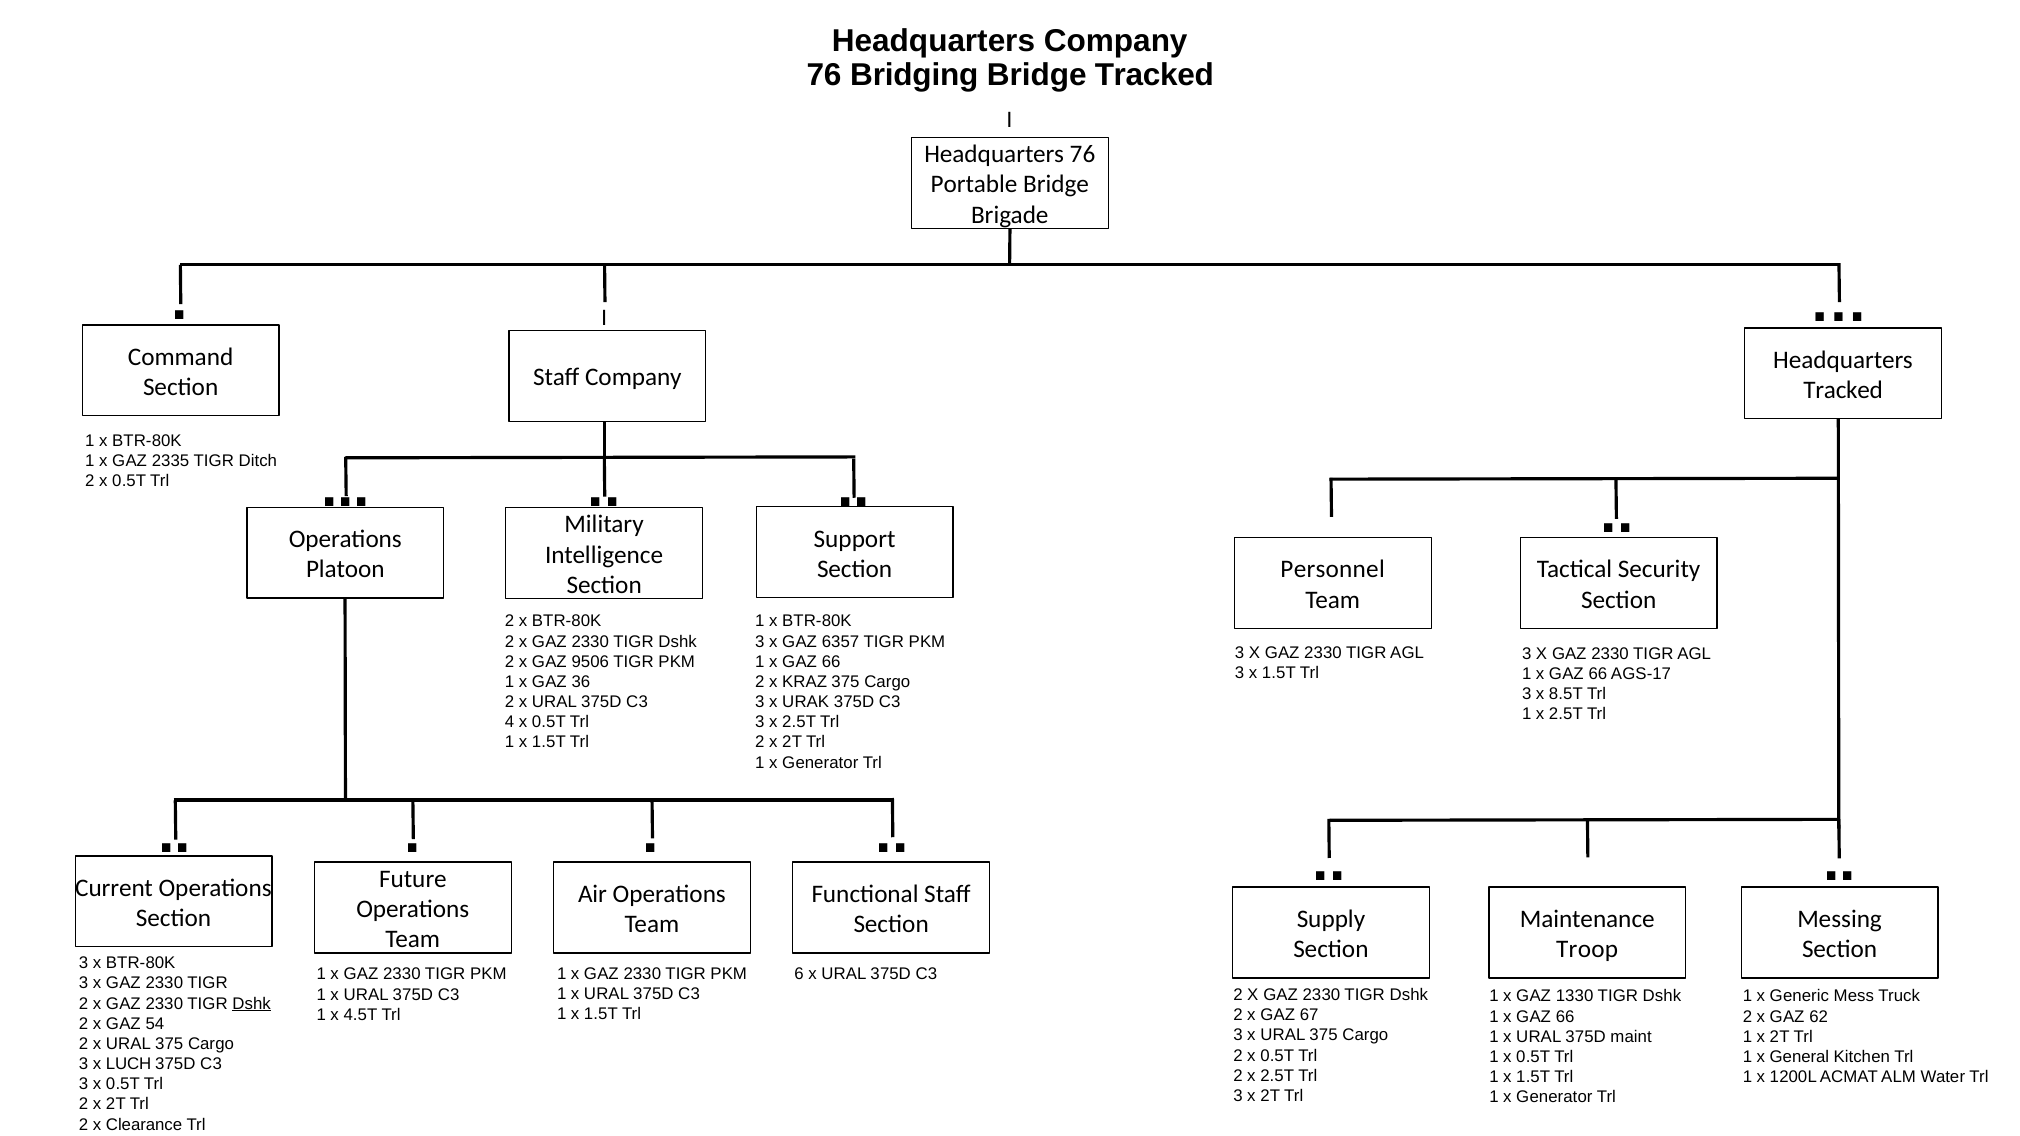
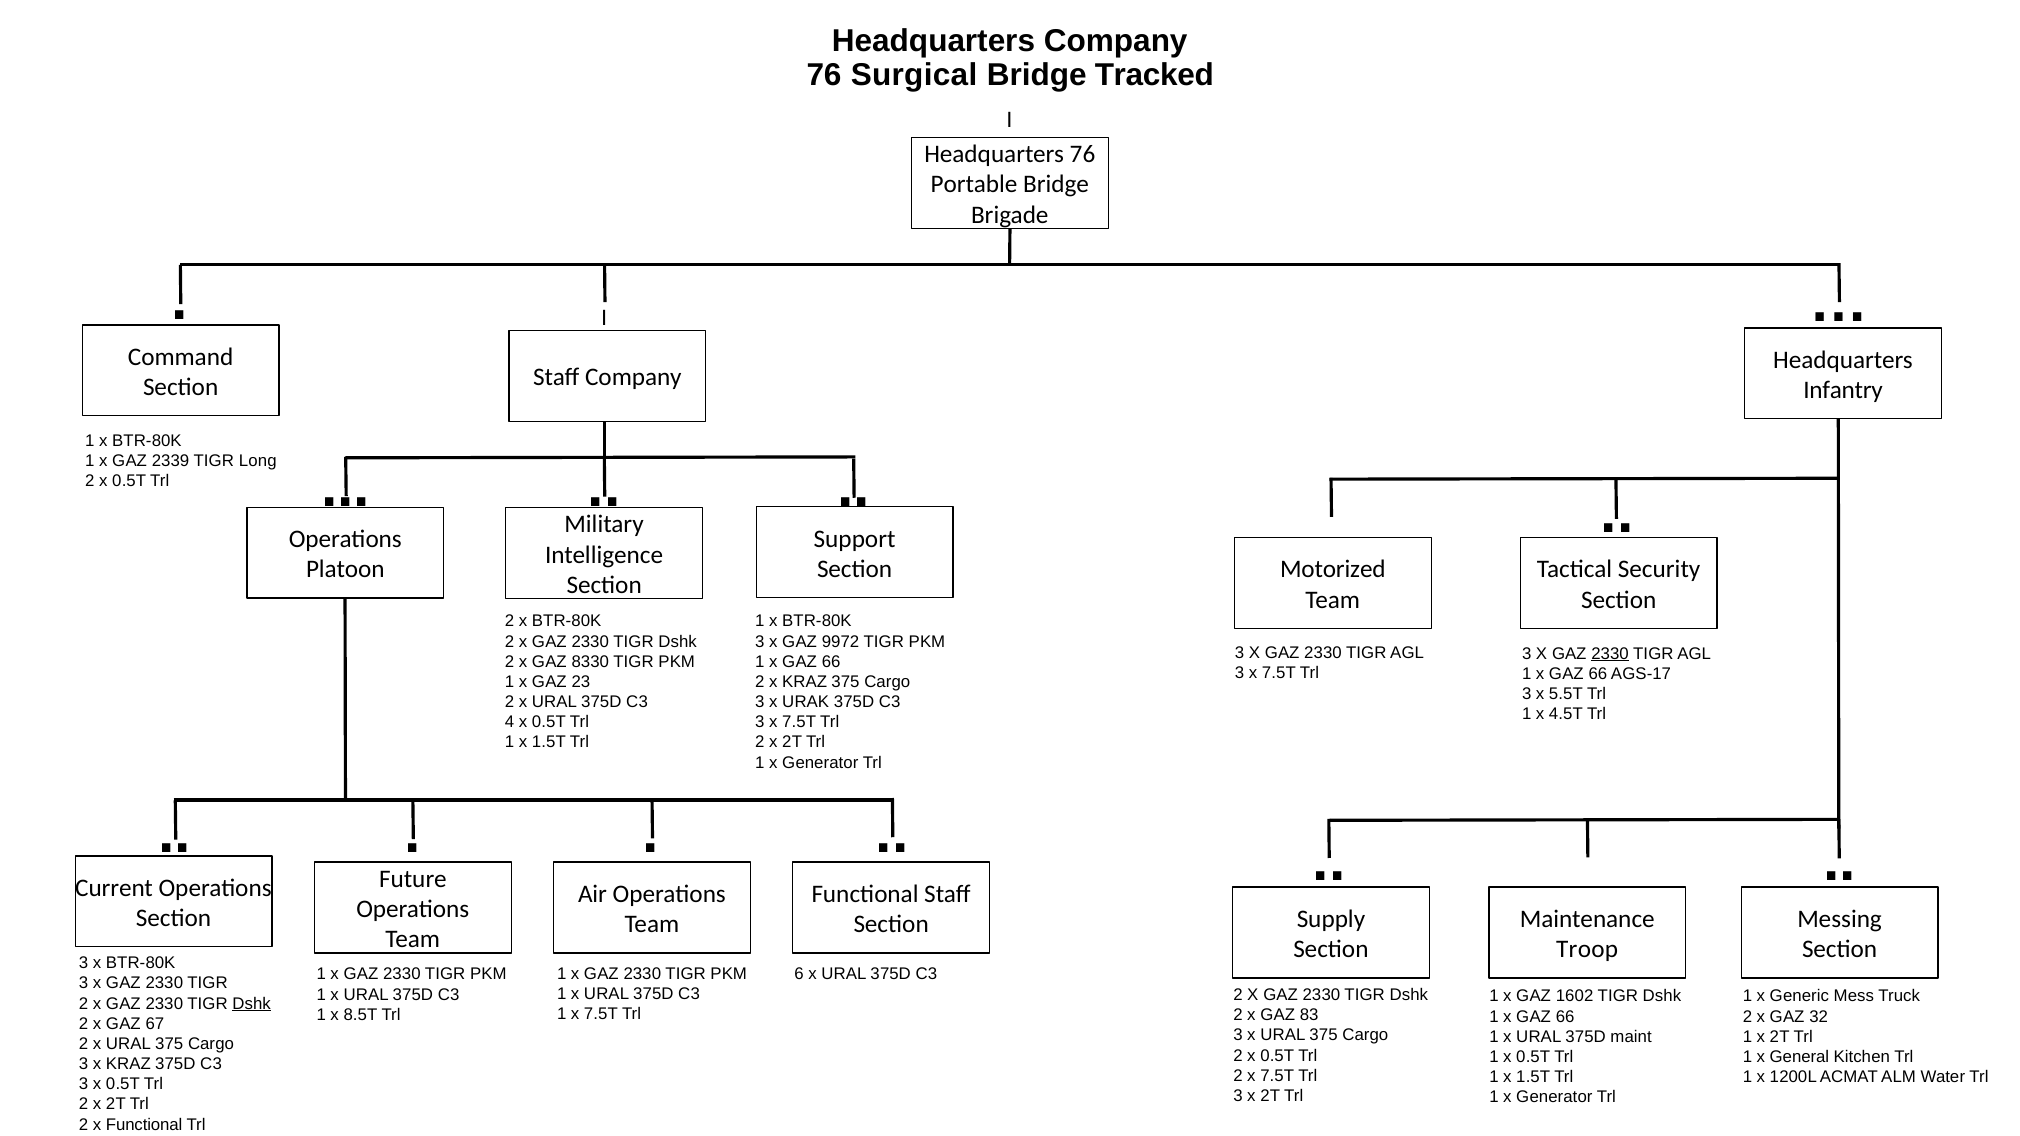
Bridging: Bridging -> Surgical (914, 75)
Tracked: Tracked -> Infantry (1843, 390)
2335: 2335 -> 2339 (171, 461)
Ditch: Ditch -> Long (258, 461)
Personnel: Personnel -> Motorized (1333, 570)
6357: 6357 -> 9972 (841, 642)
2330 underline: none -> present (1610, 654)
9506: 9506 -> 8330 (590, 662)
1.5T: 1.5T -> 7.5T (1279, 673)
36: 36 -> 23 (581, 682)
8.5T: 8.5T -> 5.5T (1566, 694)
1 x 2.5T: 2.5T -> 4.5T (1566, 714)
2.5T: 2.5T -> 7.5T (799, 722)
1330: 1330 -> 1602 (1575, 997)
1.5T: 1.5T -> 7.5T (601, 1014)
4.5T: 4.5T -> 8.5T (360, 1015)
67: 67 -> 83 (1309, 1015)
62: 62 -> 32 (1819, 1017)
54: 54 -> 67 (155, 1024)
3 x LUCH: LUCH -> KRAZ (128, 1064)
2 x 2.5T: 2.5T -> 7.5T (1277, 1076)
x Clearance: Clearance -> Functional (144, 1125)
